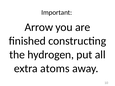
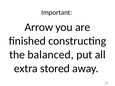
hydrogen: hydrogen -> balanced (51, 55)
atoms: atoms -> stored (55, 69)
